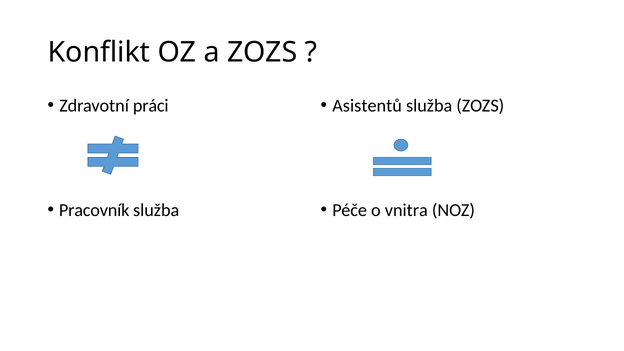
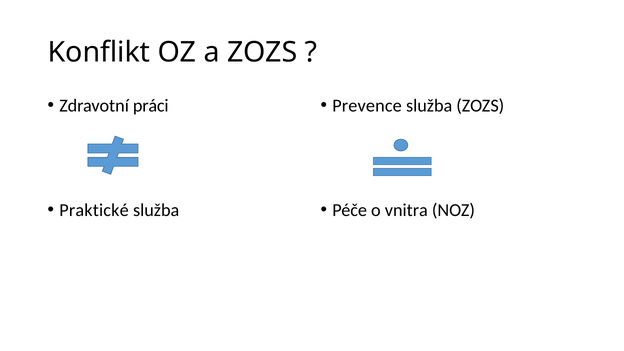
Asistentů: Asistentů -> Prevence (367, 106)
Pracovník: Pracovník -> Praktické (94, 210)
